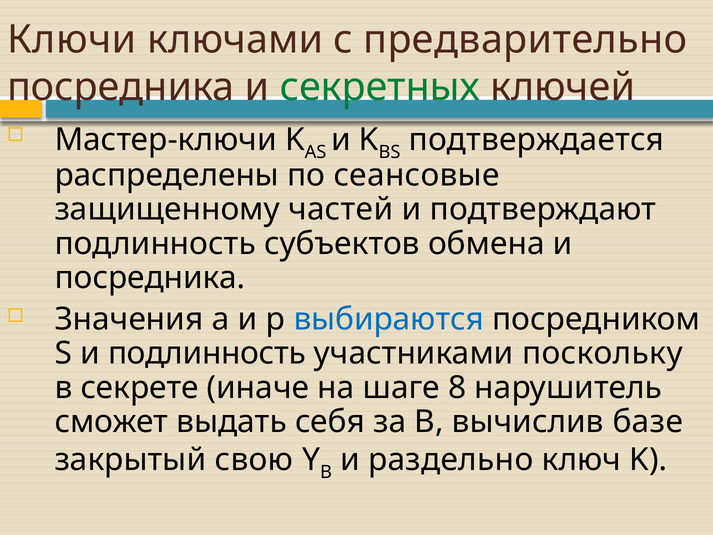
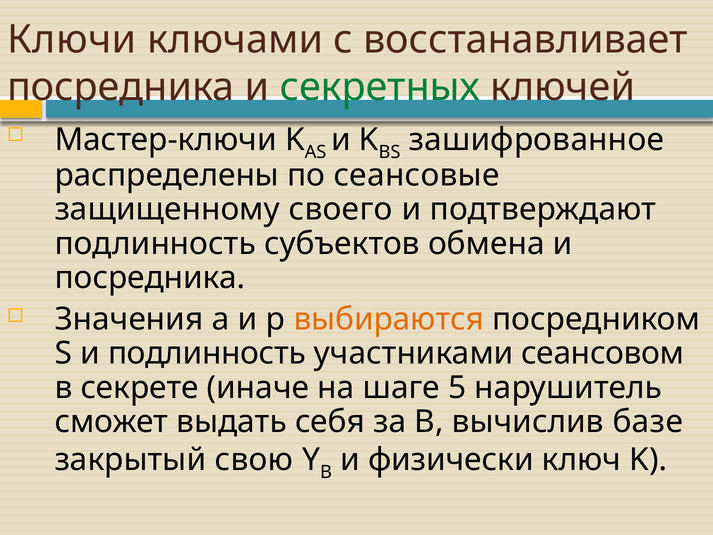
предварительно: предварительно -> восстанавливает (526, 40)
подтверждается: подтверждается -> зашифрованное (536, 140)
частей: частей -> своего (341, 209)
выбираются colour: blue -> orange (389, 319)
поскольку: поскольку -> сеансовом (603, 353)
8: 8 -> 5 (457, 388)
раздельно: раздельно -> физически (451, 460)
